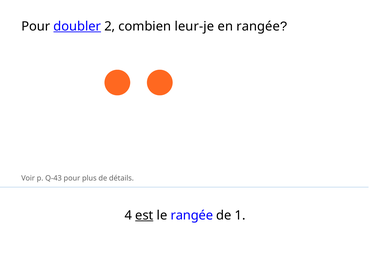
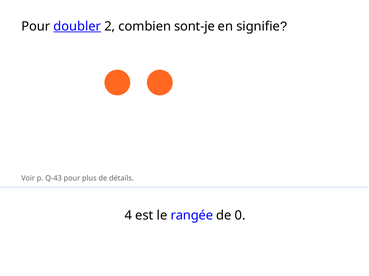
leur-je: leur-je -> sont-je (194, 26)
en rangée: rangée -> signifie (258, 26)
est underline: present -> none (144, 216)
1: 1 -> 0 (240, 216)
